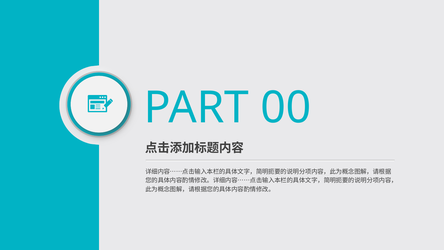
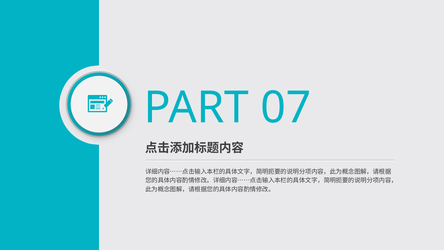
00: 00 -> 07 (286, 108)
